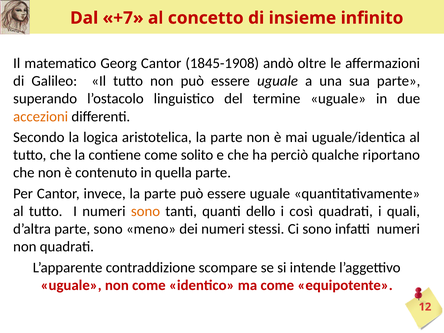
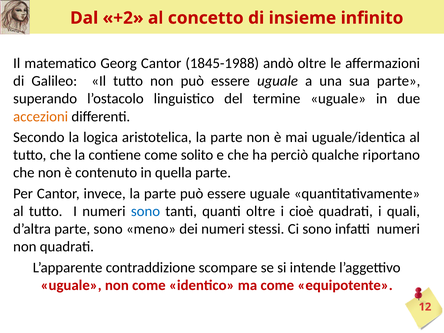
+7: +7 -> +2 (123, 18)
1845-1908: 1845-1908 -> 1845-1988 (222, 63)
sono colour: orange -> blue (146, 211)
quanti dello: dello -> oltre (261, 211)
così: così -> cioè (301, 211)
